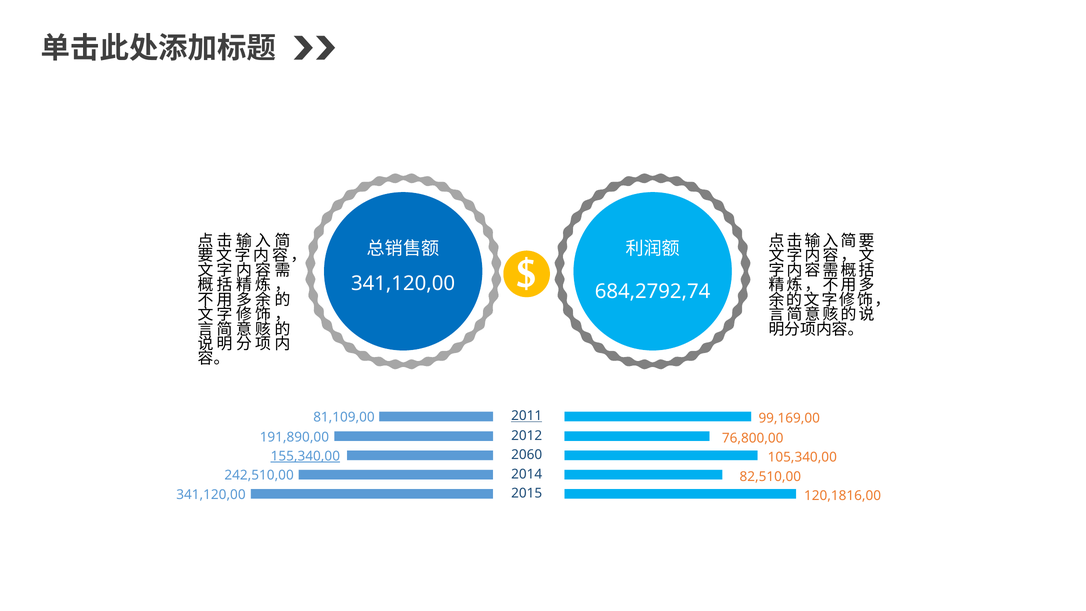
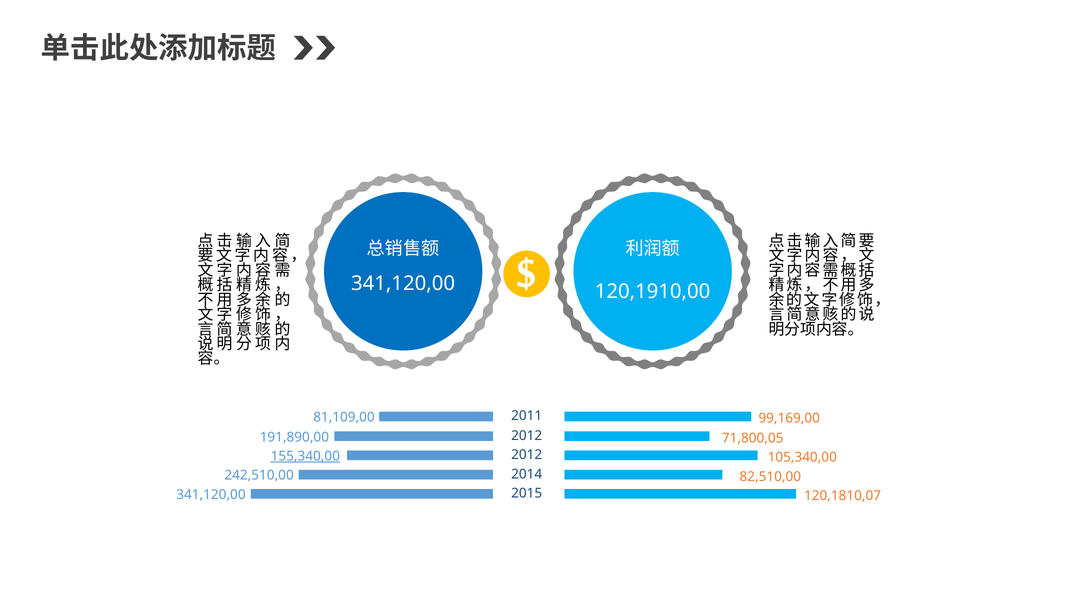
684,2792,74: 684,2792,74 -> 120,1910,00 (653, 291)
2011 underline: present -> none (527, 416)
76,800,00: 76,800,00 -> 71,800,05 (753, 438)
2060: 2060 -> 2012 (527, 455)
120,1816,00: 120,1816,00 -> 120,1810,07 (843, 496)
